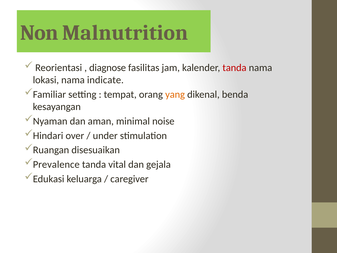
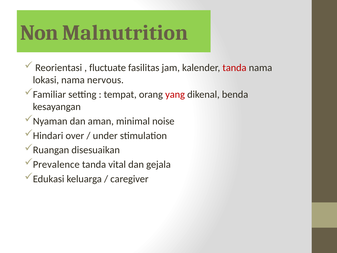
diagnose: diagnose -> fluctuate (108, 68)
indicate: indicate -> nervous (105, 80)
yang colour: orange -> red (175, 94)
